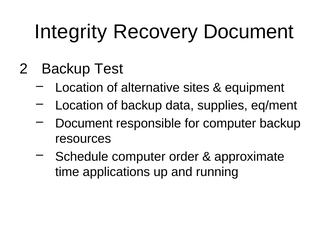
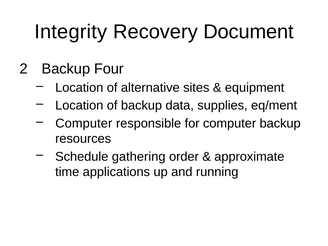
Test: Test -> Four (109, 69)
Document: Document -> Computer (84, 123)
Schedule computer: computer -> gathering (139, 157)
